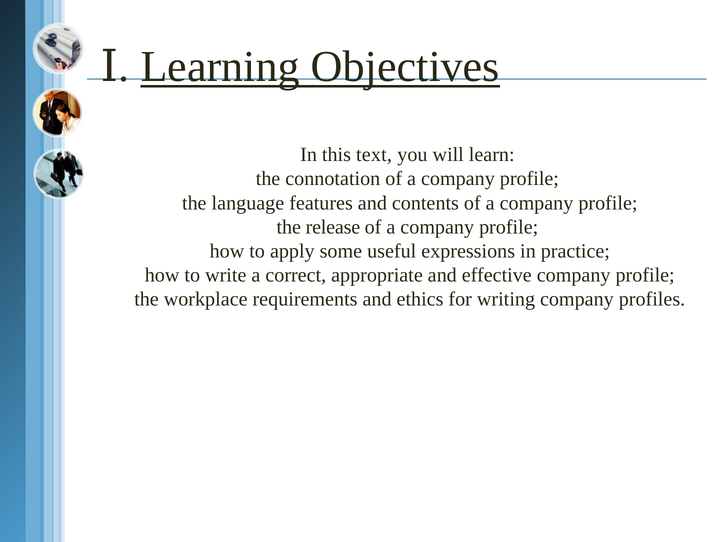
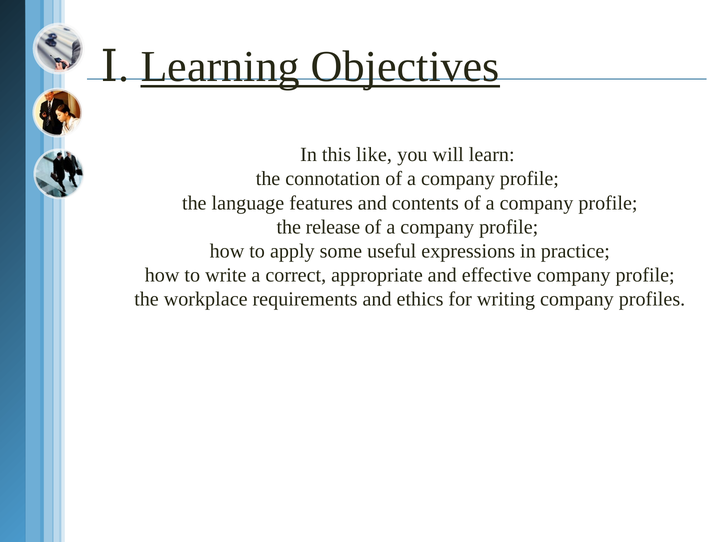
text: text -> like (374, 155)
